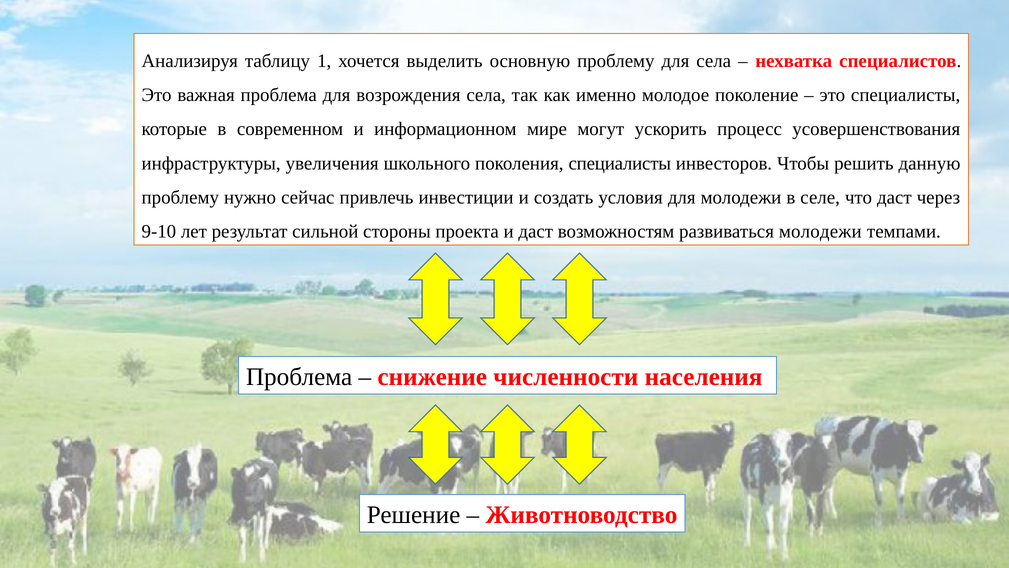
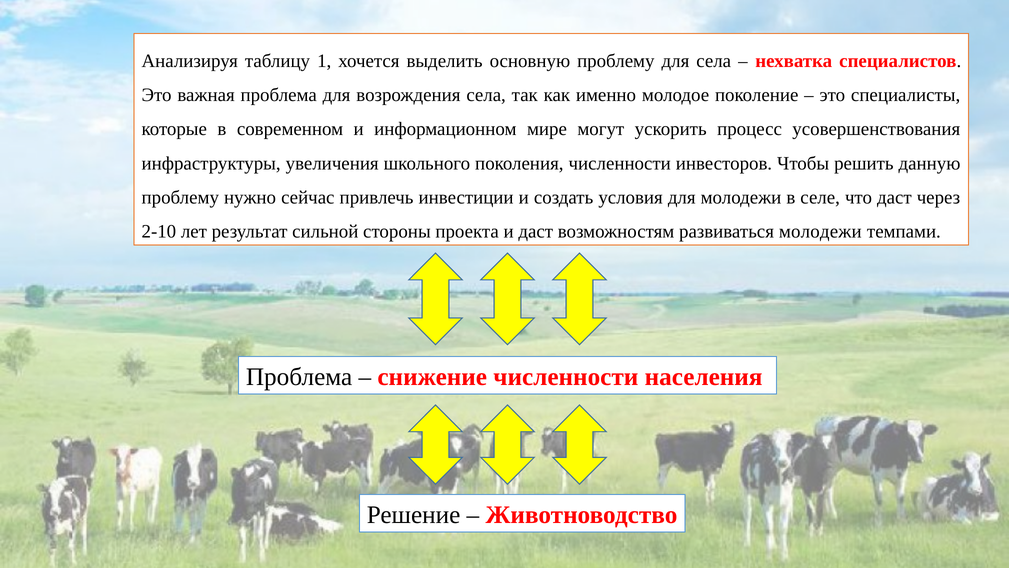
поколения специалисты: специалисты -> численности (620, 163)
9-10: 9-10 -> 2-10 (159, 231)
